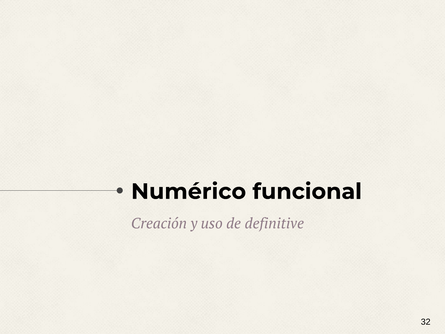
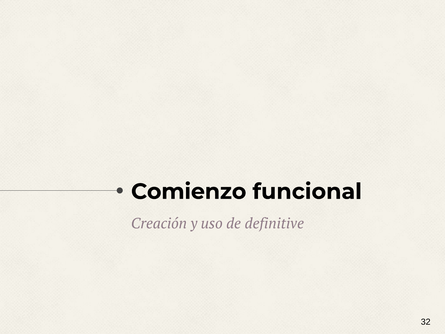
Numérico: Numérico -> Comienzo (189, 191)
